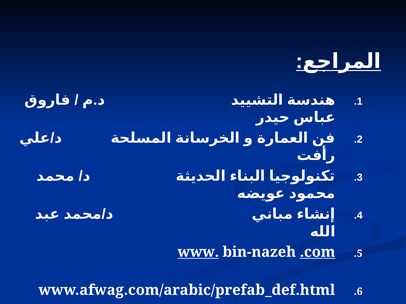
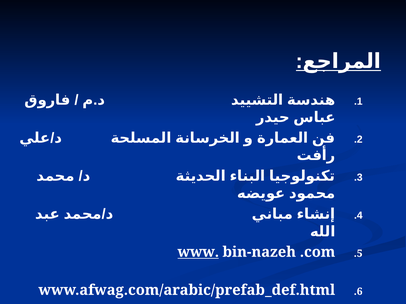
.com underline: present -> none (317, 252)
